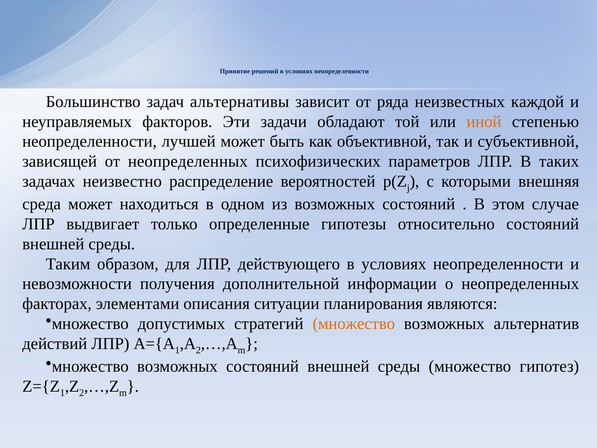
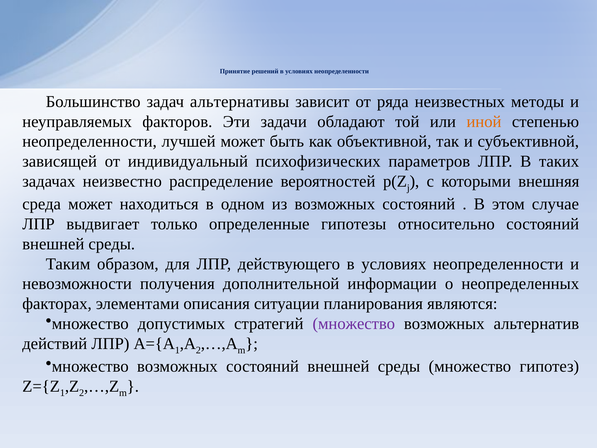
каждой: каждой -> методы (538, 102)
от неопределенных: неопределенных -> индивидуальный (188, 161)
множество colour: orange -> purple (354, 324)
